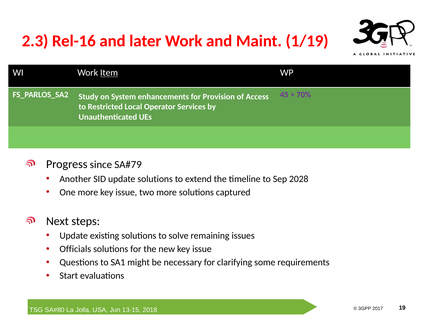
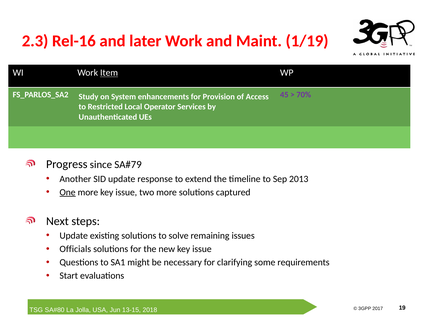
update solutions: solutions -> response (155, 179)
2028: 2028 -> 2013 (299, 179)
One underline: none -> present (68, 192)
